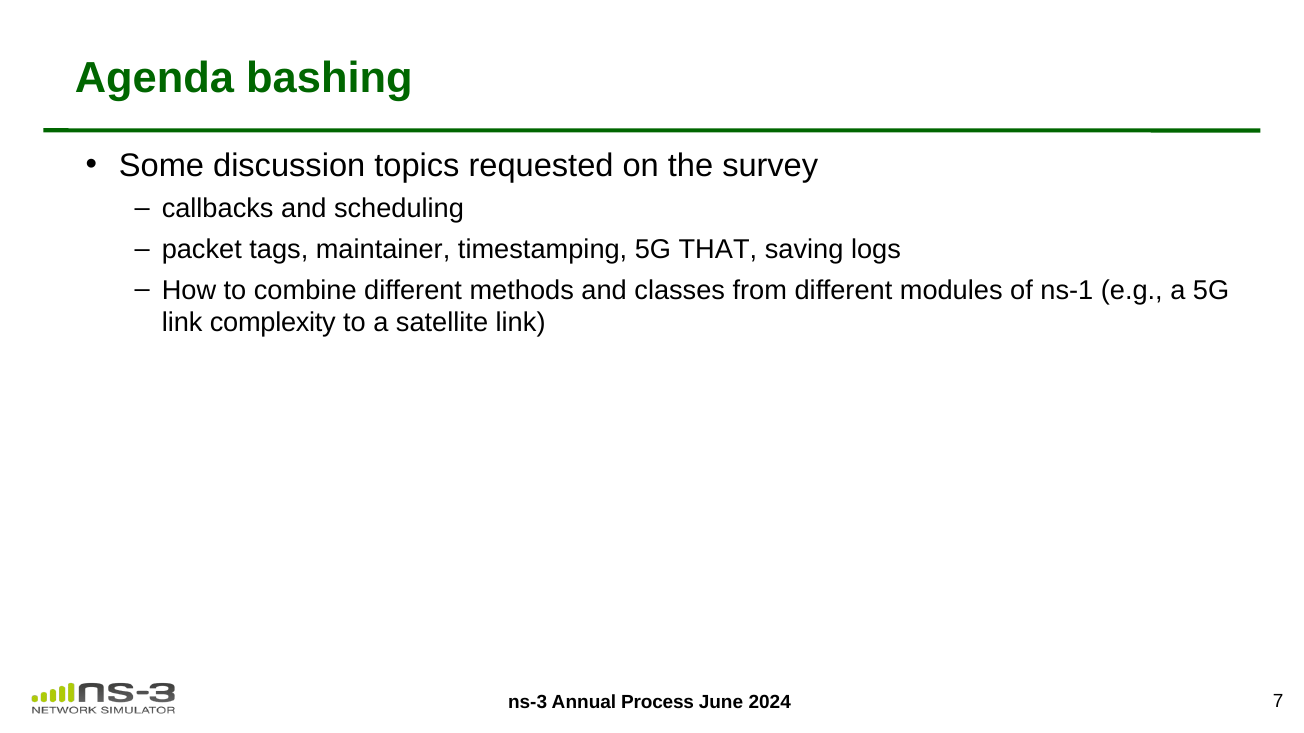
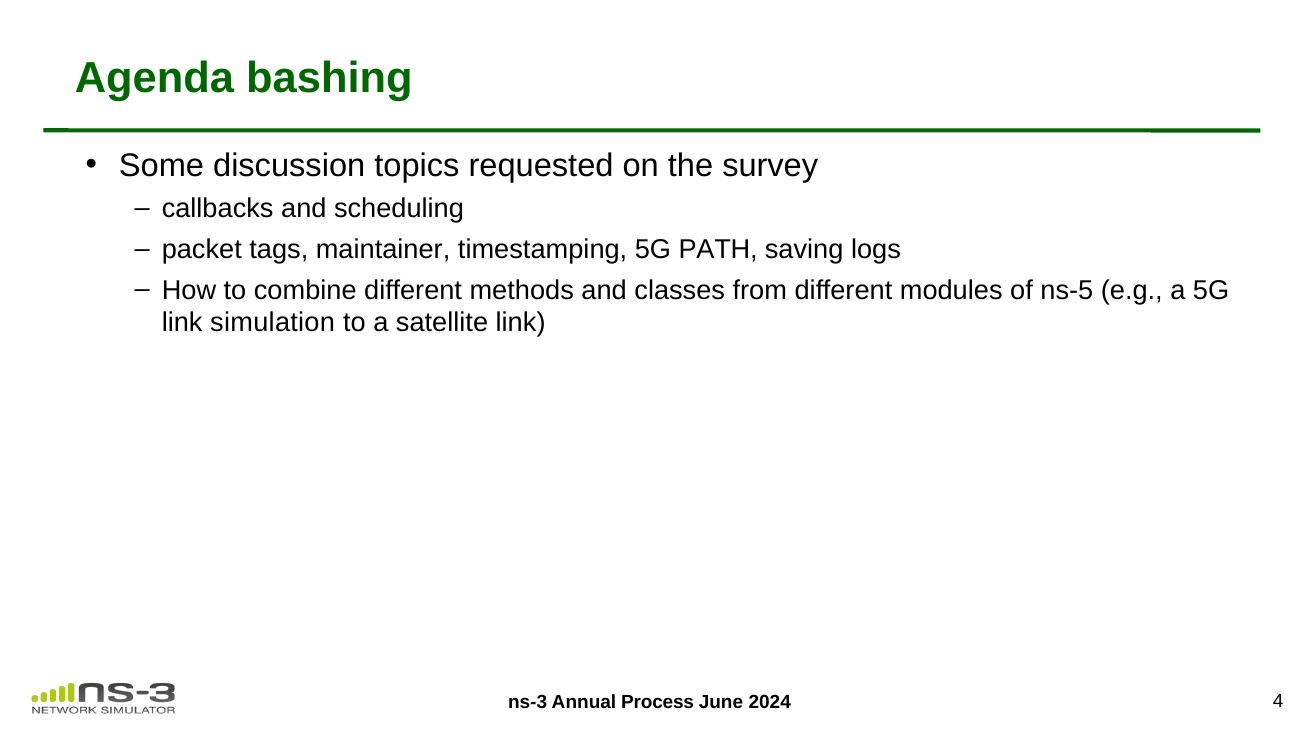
THAT: THAT -> PATH (718, 250)
ns-1: ns-1 -> ns-5 (1067, 291)
complexity: complexity -> simulation (273, 323)
7: 7 -> 4 (1278, 702)
